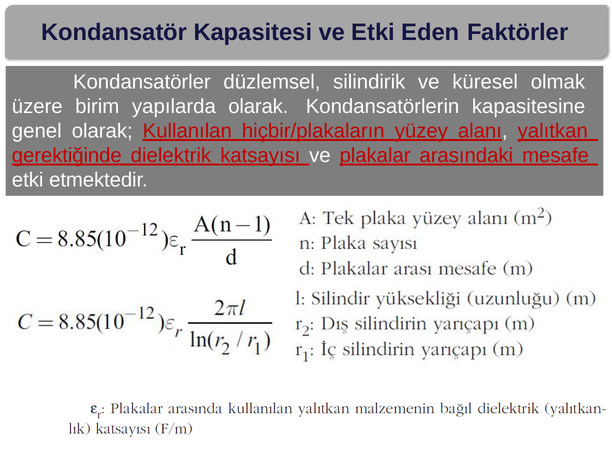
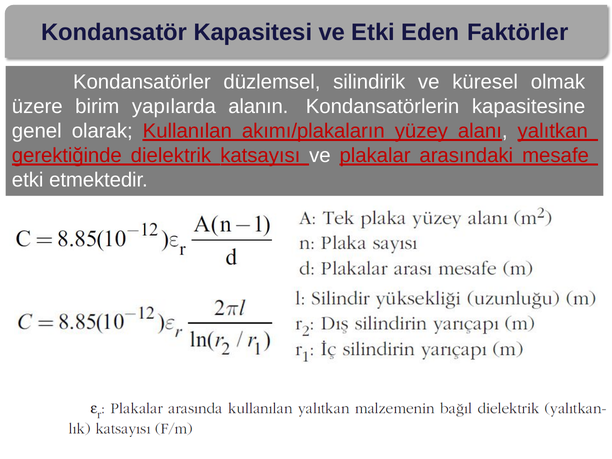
yapılarda olarak: olarak -> alanın (258, 107)
hiçbir/plakaların: hiçbir/plakaların -> akımı/plakaların (313, 131)
